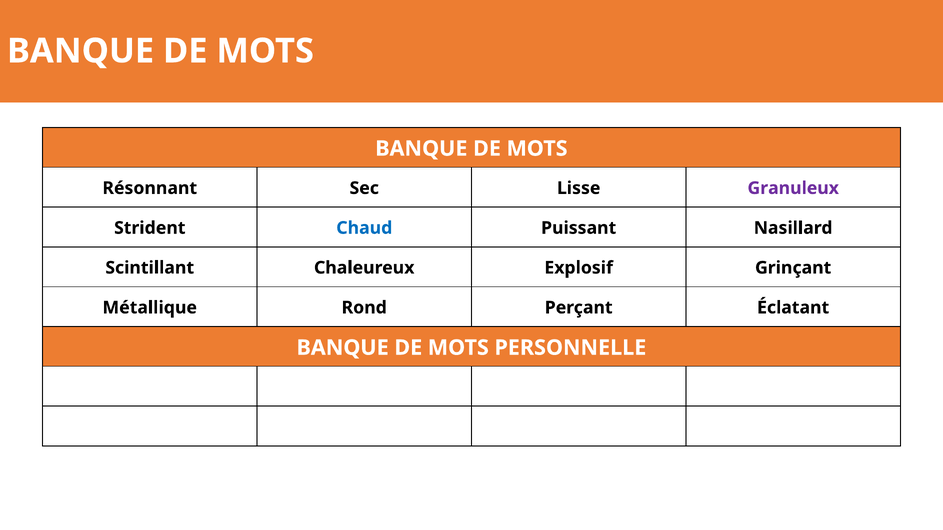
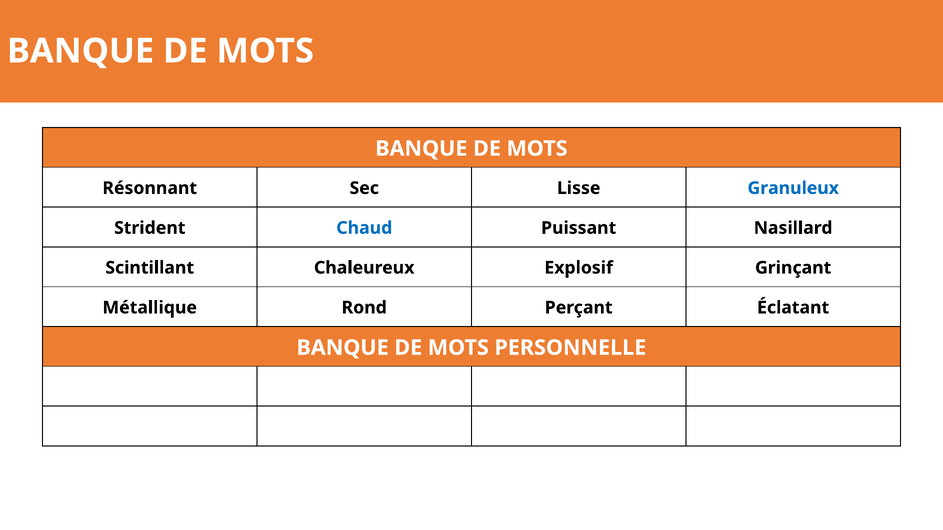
Granuleux colour: purple -> blue (793, 188)
